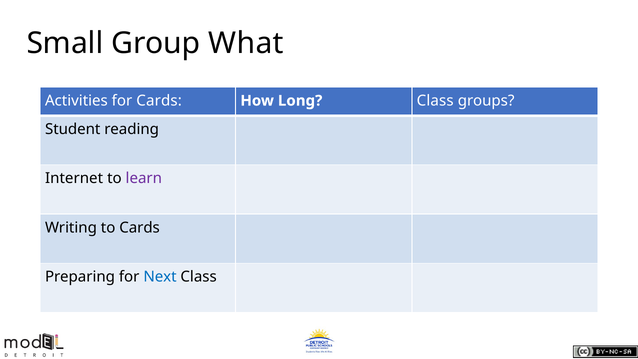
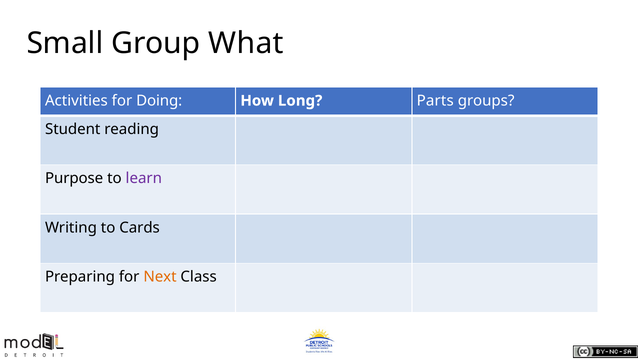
for Cards: Cards -> Doing (159, 101)
Long Class: Class -> Parts (435, 101)
Internet: Internet -> Purpose (74, 178)
Next colour: blue -> orange (160, 277)
